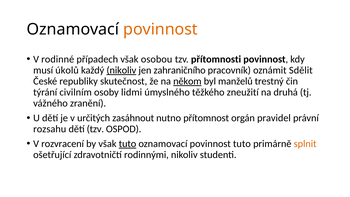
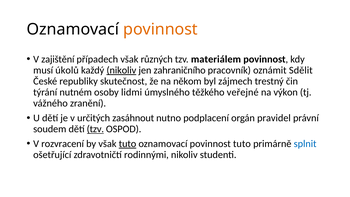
rodinné: rodinné -> zajištění (58, 59)
osobou: osobou -> různých (157, 59)
přítomnosti: přítomnosti -> materiálem (216, 59)
někom underline: present -> none (187, 81)
manželů: manželů -> zájmech (235, 81)
civilním: civilním -> nutném (76, 92)
zneužití: zneužití -> veřejné (243, 92)
druhá: druhá -> výkon (286, 92)
přítomnost: přítomnost -> podplacení (206, 118)
rozsahu: rozsahu -> soudem (50, 129)
tzv underline: none -> present (95, 129)
splnit colour: orange -> blue (305, 144)
